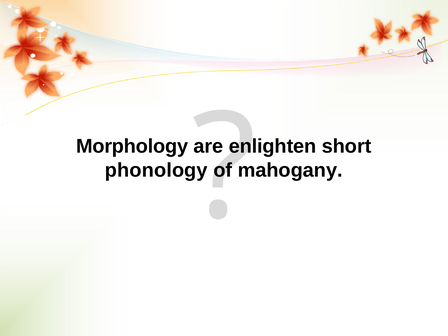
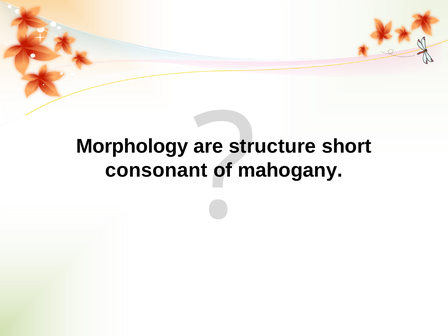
enlighten: enlighten -> structure (272, 146)
phonology: phonology -> consonant (156, 170)
